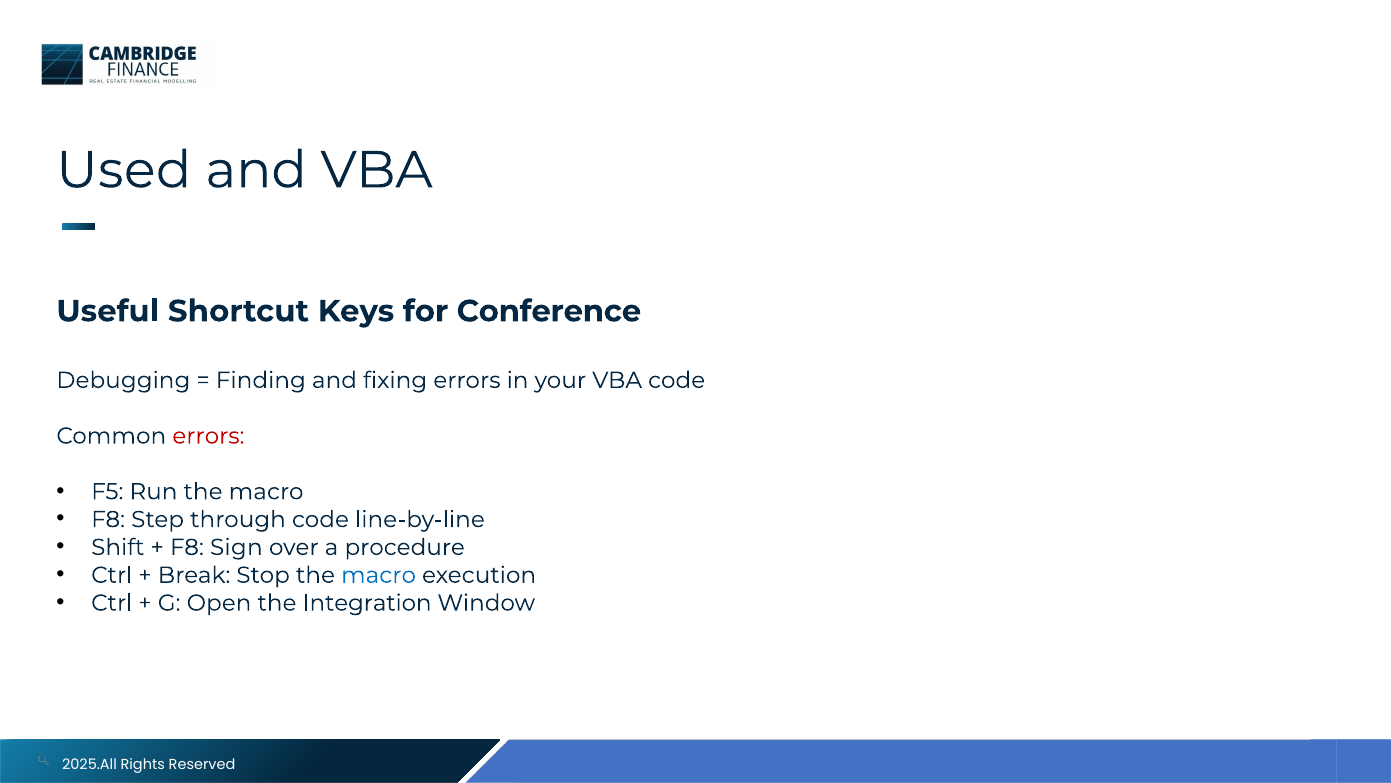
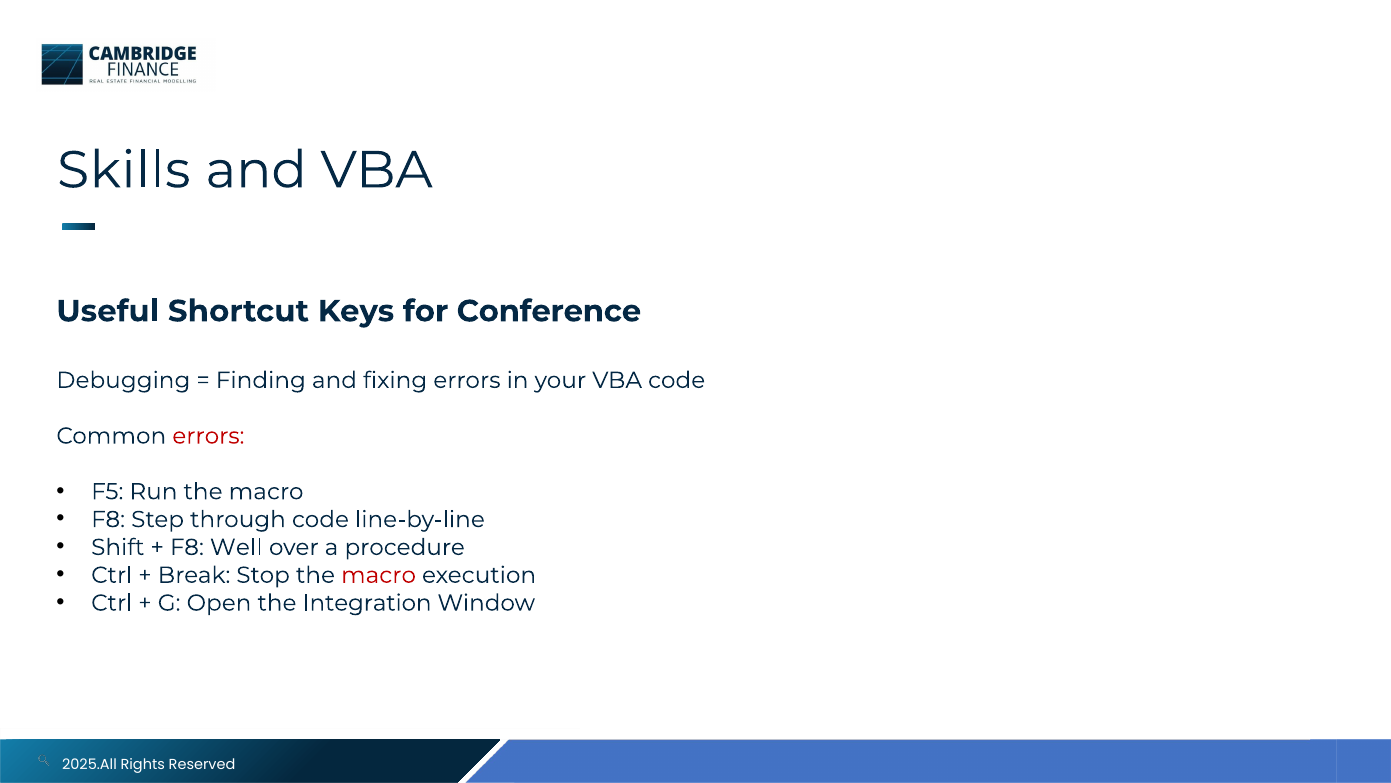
Used: Used -> Skills (124, 170)
Sign: Sign -> Well (236, 547)
macro colour: blue -> red (379, 575)
